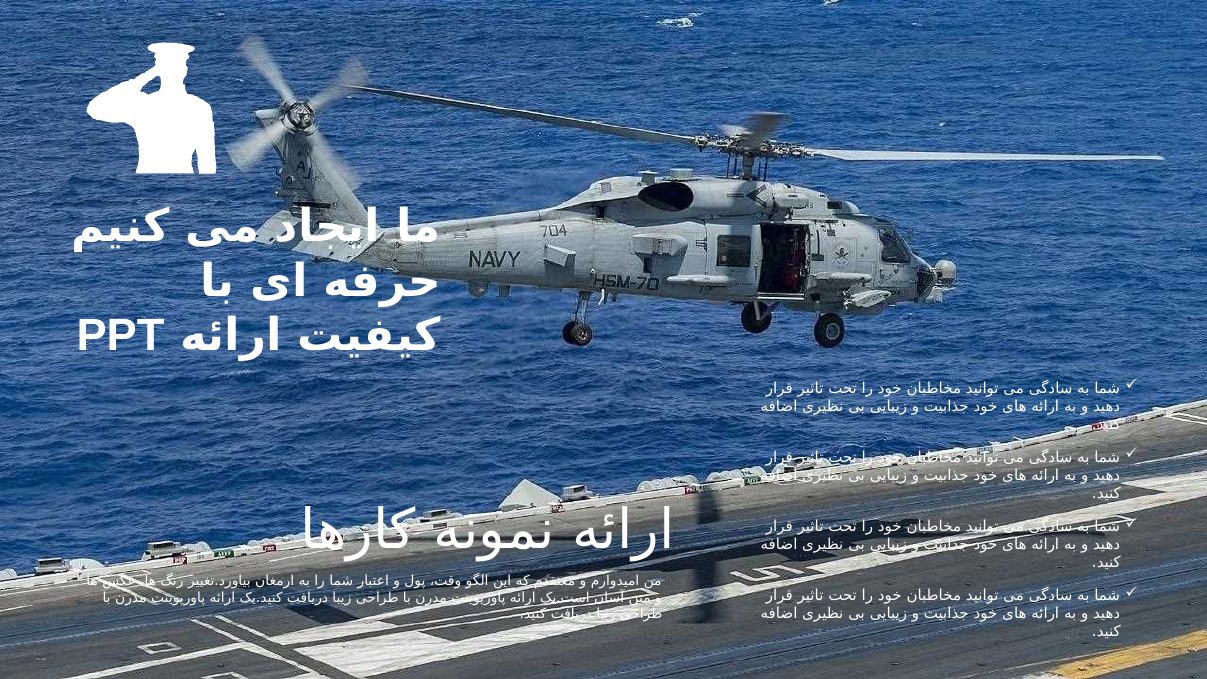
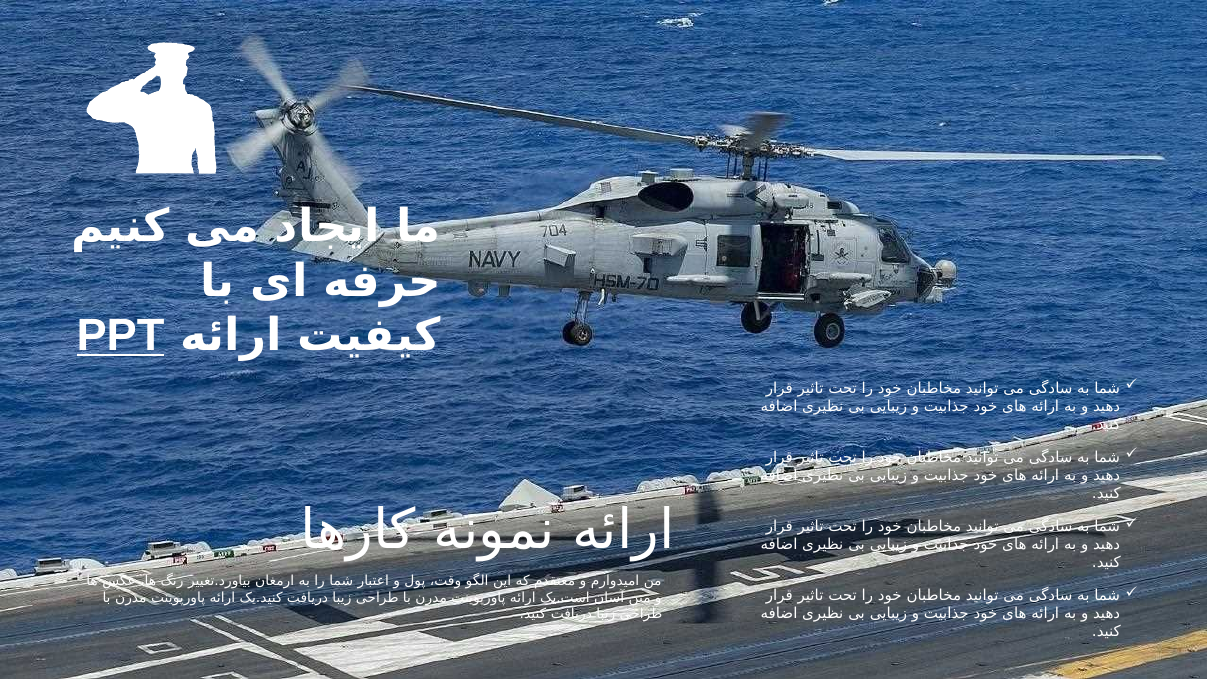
PPT underline: none -> present (121, 336)
